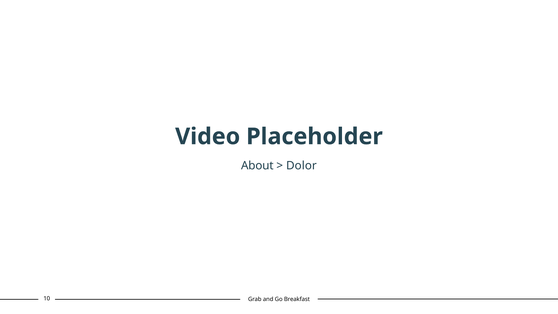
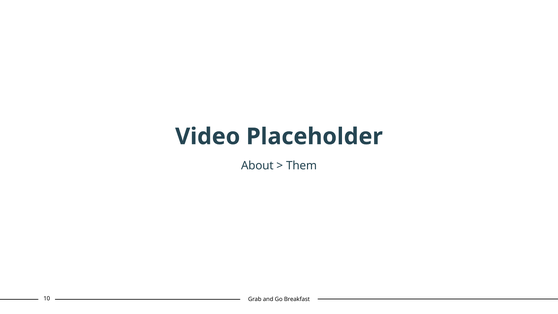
Dolor: Dolor -> Them (302, 166)
